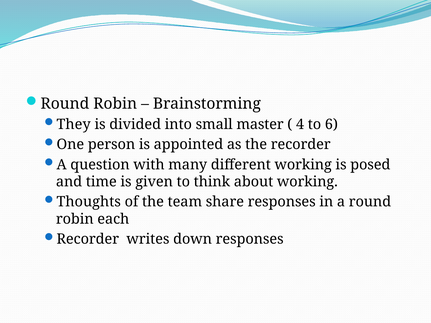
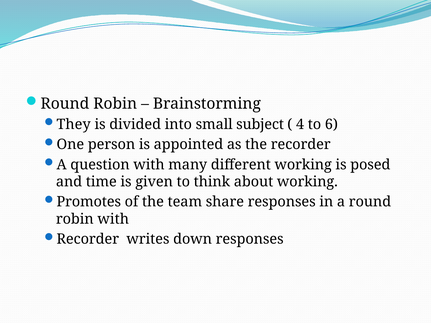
master: master -> subject (260, 125)
Thoughts: Thoughts -> Promotes (89, 202)
robin each: each -> with (113, 219)
